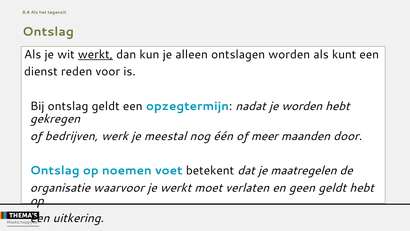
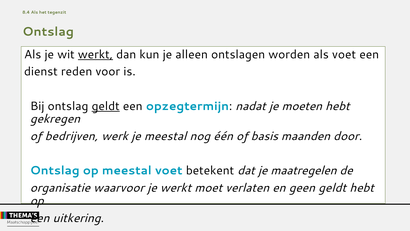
als kunt: kunt -> voet (344, 54)
geldt underline: none -> present (106, 106)
je worden: worden -> moeten (302, 106)
meer: meer -> basis (265, 136)
op noemen: noemen -> meestal (127, 170)
